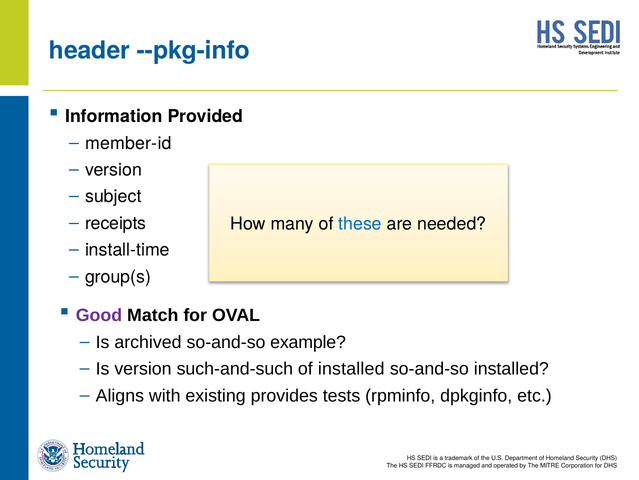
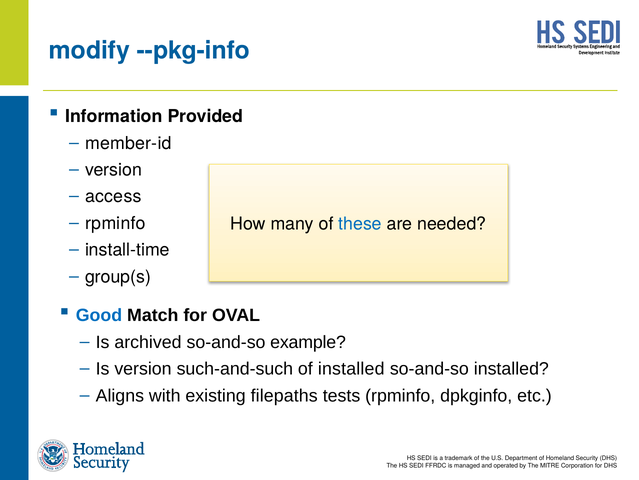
header: header -> modify (89, 51)
subject: subject -> access (113, 196)
receipts: receipts -> rpminfo (116, 223)
Good colour: purple -> blue (99, 315)
provides: provides -> filepaths (284, 395)
